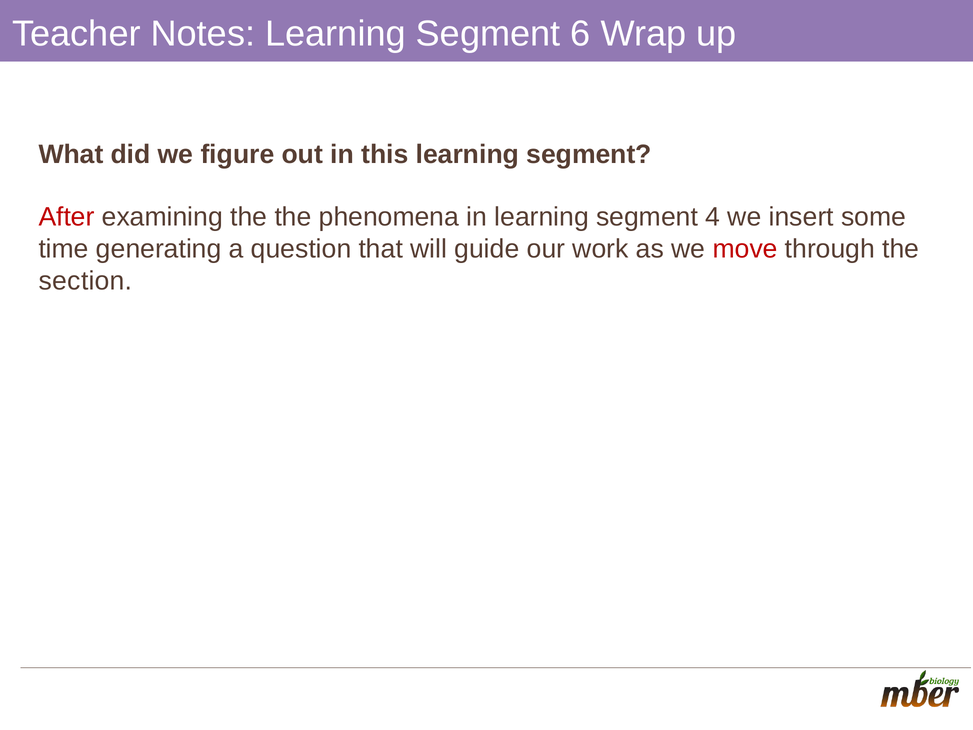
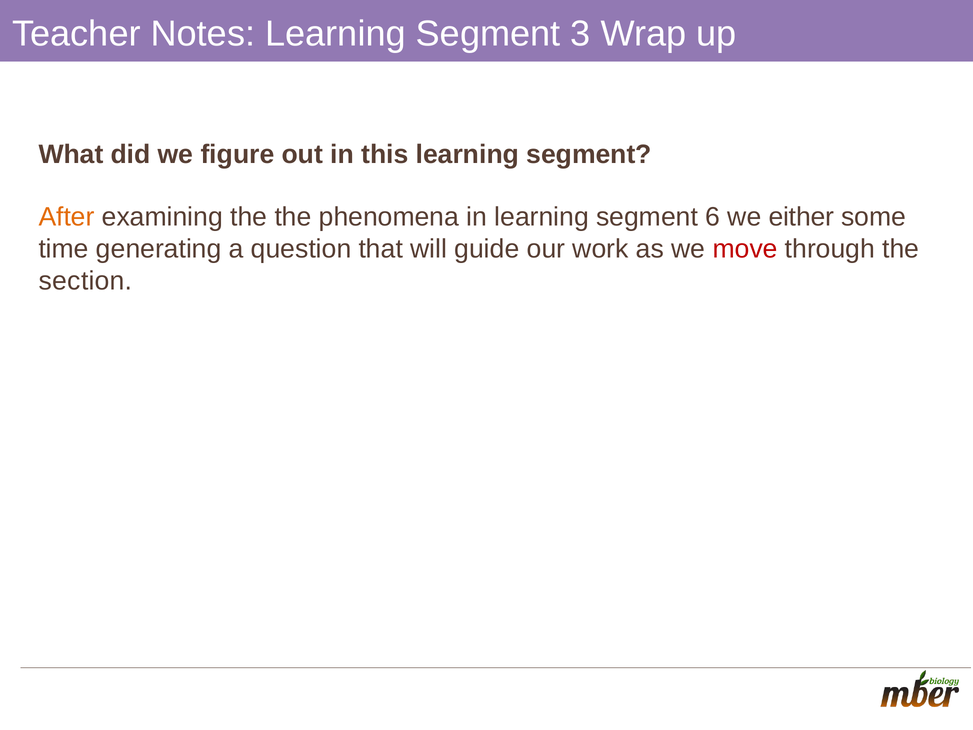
6: 6 -> 3 (581, 34)
After colour: red -> orange (67, 217)
4: 4 -> 6 (713, 217)
insert: insert -> either (801, 217)
